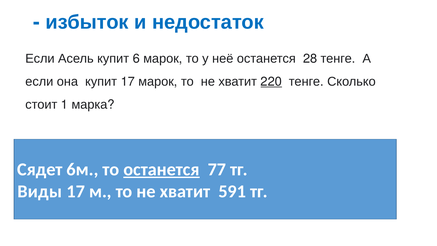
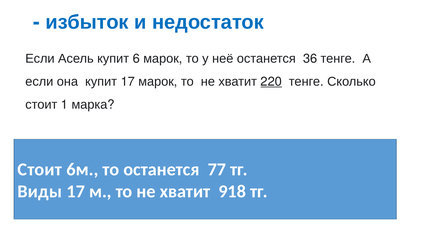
28: 28 -> 36 (310, 58)
Сядет: Сядет -> Стоит (40, 169)
останется underline: present -> none (162, 169)
591: 591 -> 918 (232, 191)
